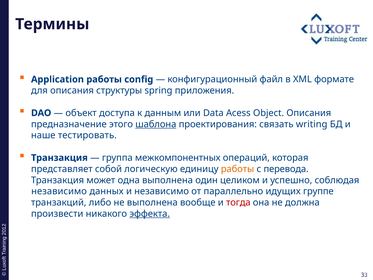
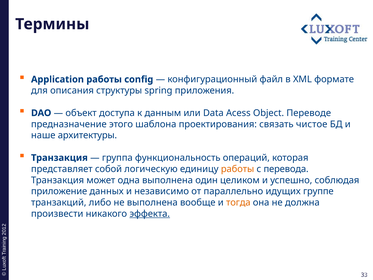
Object Описания: Описания -> Переводе (309, 113)
шаблона underline: present -> none (156, 124)
writing: writing -> чистое (312, 124)
тестировать: тестировать -> архитектуры (87, 135)
межкомпонентных: межкомпонентных -> функциональность (178, 158)
независимо: независимо -> приложение (59, 191)
тогда colour: red -> orange (238, 202)
